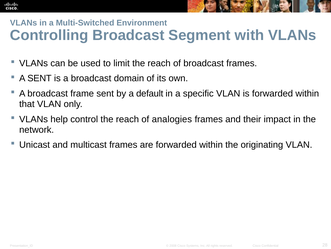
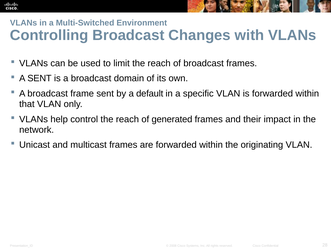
Segment: Segment -> Changes (200, 35)
analogies: analogies -> generated (172, 119)
